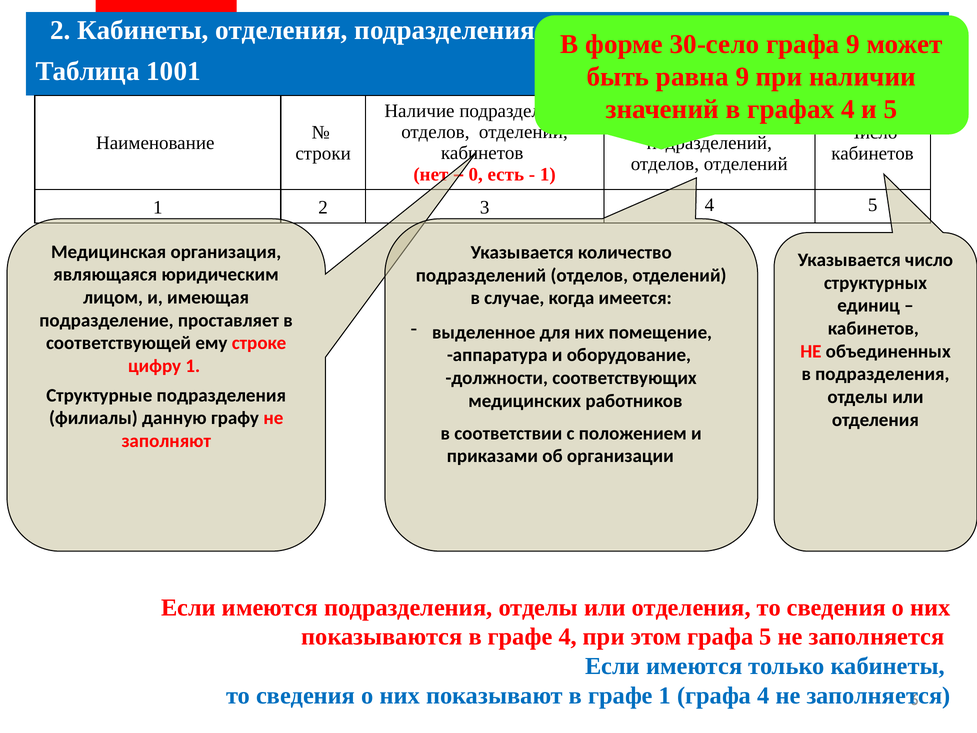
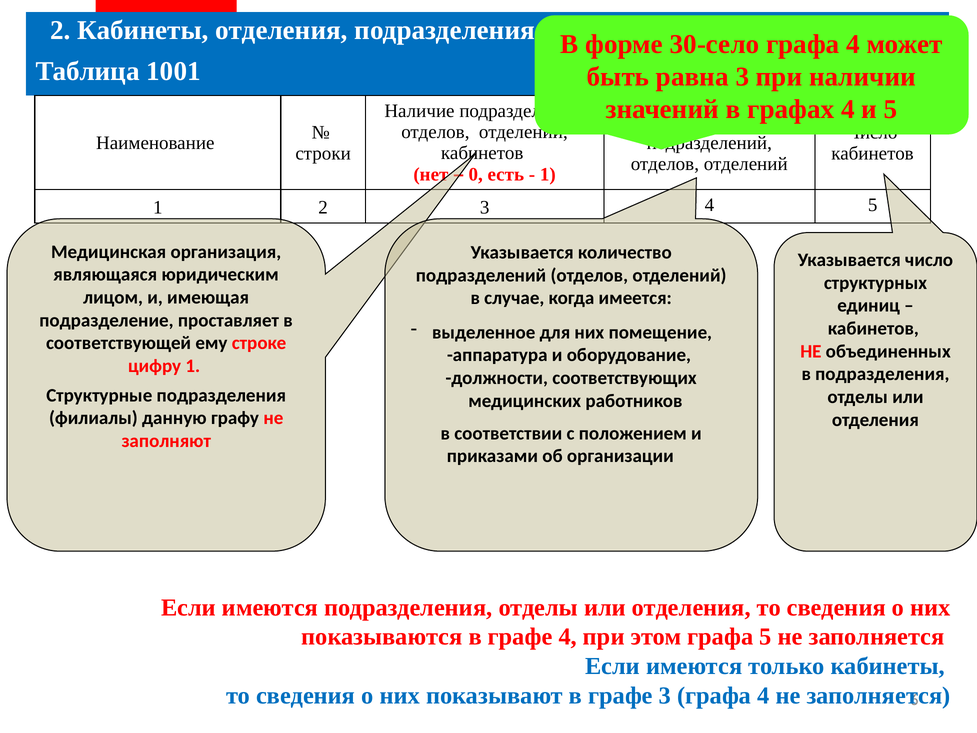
30-село графа 9: 9 -> 4 (853, 44)
равна 9: 9 -> 3 (742, 77)
графе 1: 1 -> 3 (665, 695)
